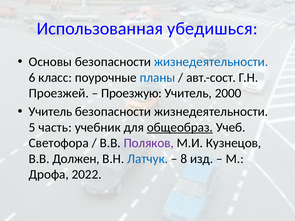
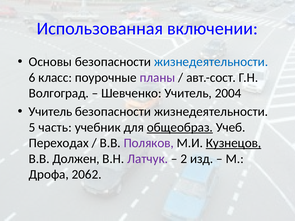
убедишься: убедишься -> включении (212, 29)
планы colour: blue -> purple (157, 78)
Проезжей: Проезжей -> Волгоград (59, 93)
Проезжую: Проезжую -> Шевченко (131, 93)
2000: 2000 -> 2004 (228, 93)
Светофора: Светофора -> Переходах (59, 143)
Кузнецов underline: none -> present (234, 143)
Латчук colour: blue -> purple (148, 159)
8: 8 -> 2 (184, 159)
2022: 2022 -> 2062 (87, 175)
